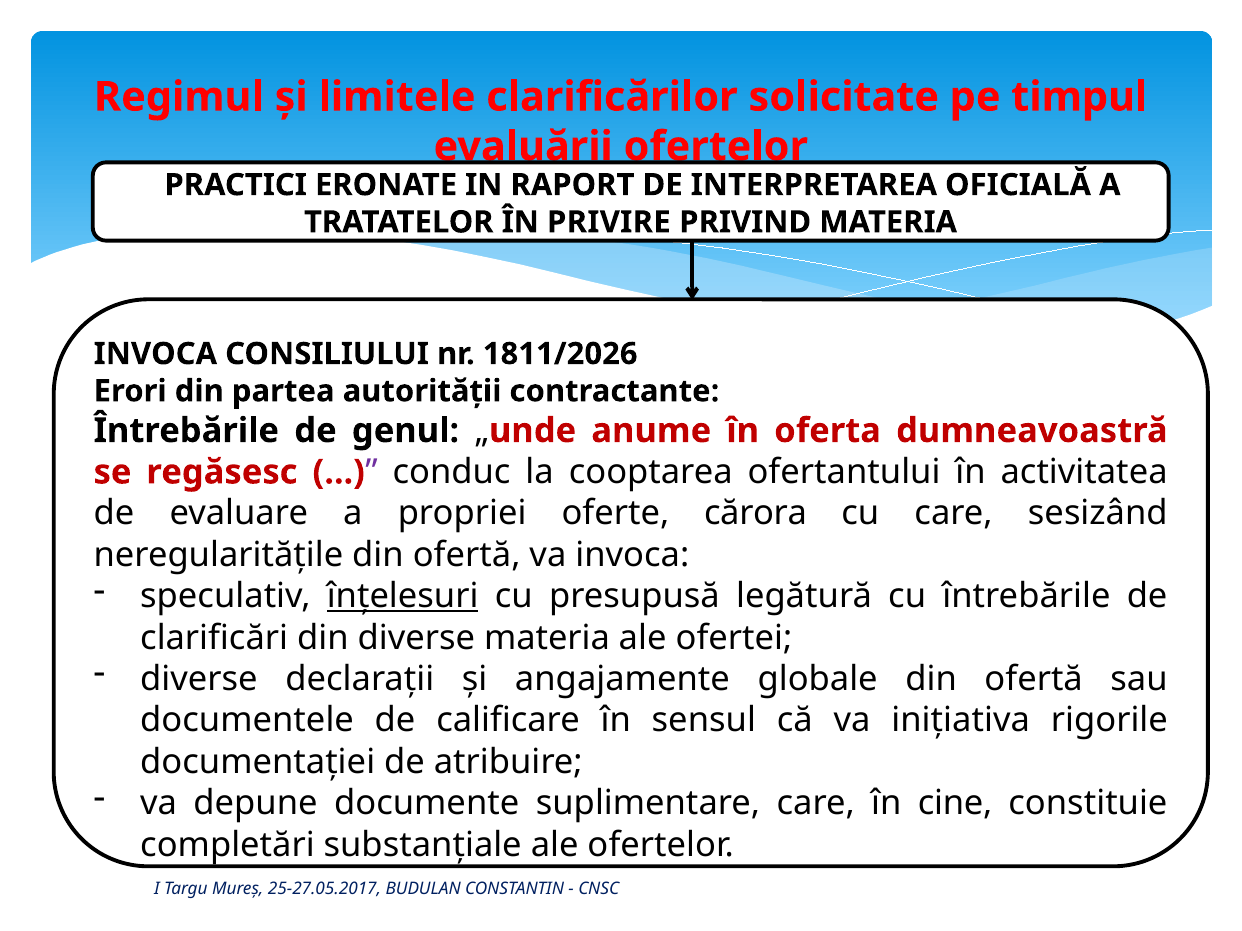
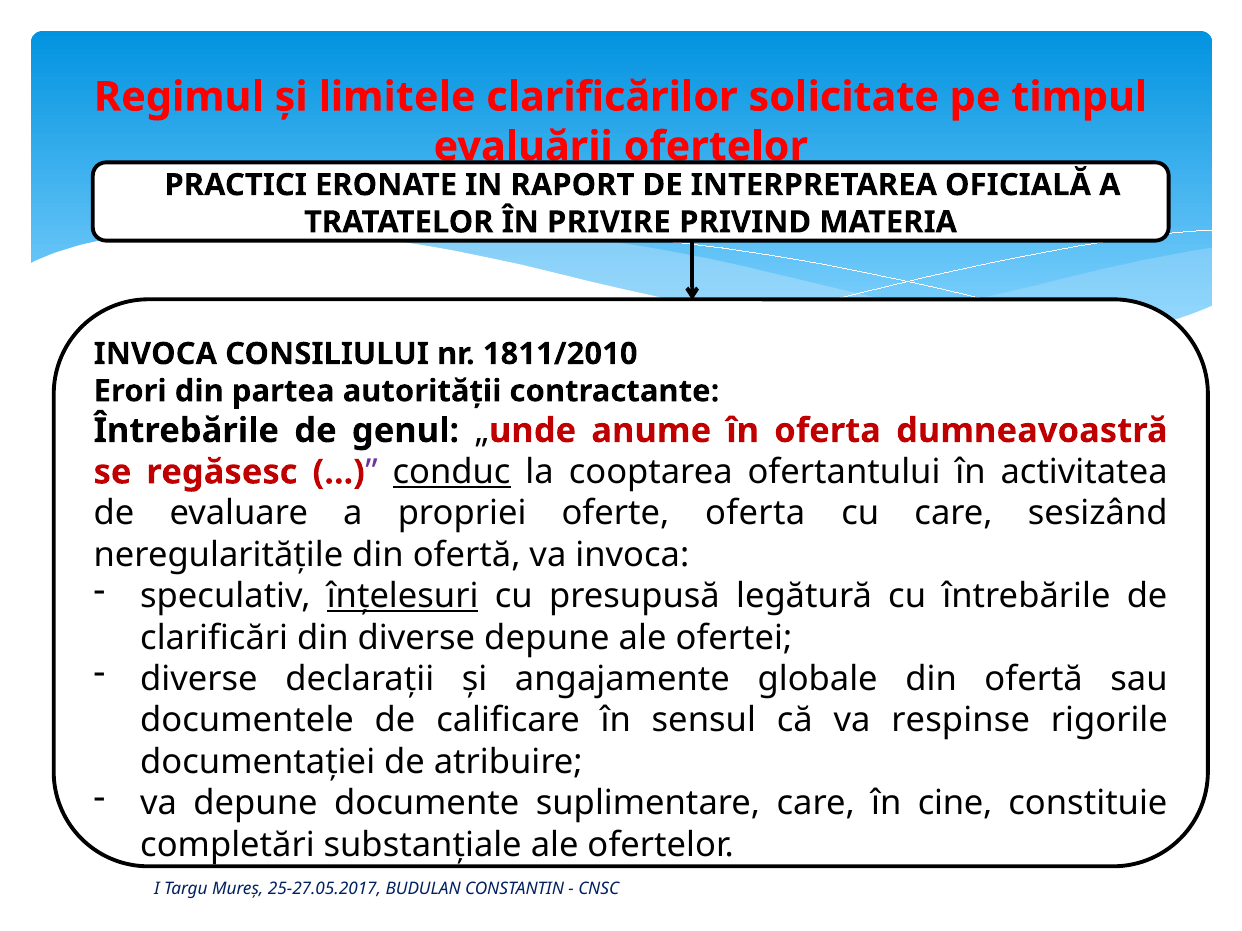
1811/2026: 1811/2026 -> 1811/2010 (560, 354)
conduc underline: none -> present (452, 472)
oferte cărora: cărora -> oferta (755, 514)
diverse materia: materia -> depune (547, 638)
inițiativa: inițiativa -> respinse (961, 721)
